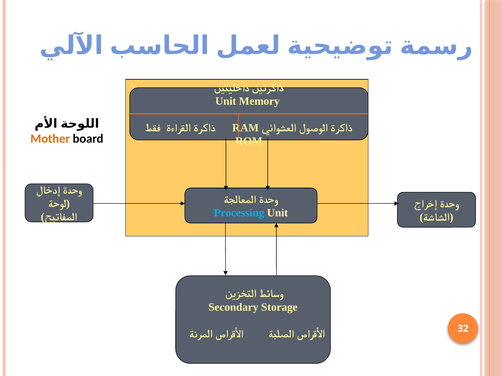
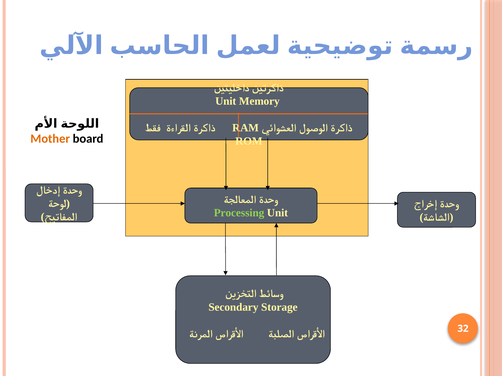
Processing colour: light blue -> light green (239, 213)
